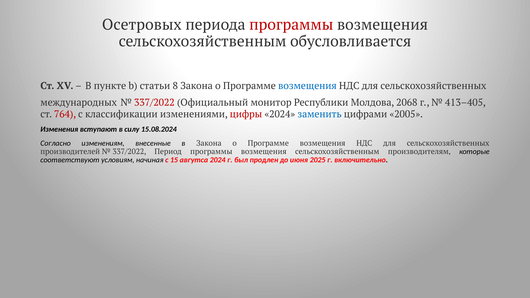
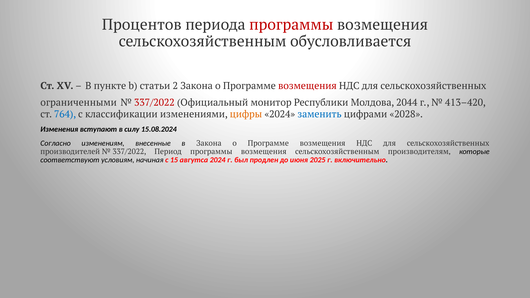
Осетровых: Осетровых -> Процентов (142, 25)
8: 8 -> 2 (175, 86)
возмещения colour: blue -> red (307, 86)
международных: международных -> ограниченными (79, 102)
2068: 2068 -> 2044 (407, 102)
413–405: 413–405 -> 413–420 (465, 102)
764 colour: red -> blue (65, 114)
цифры colour: red -> orange (246, 114)
2005: 2005 -> 2028 (406, 114)
